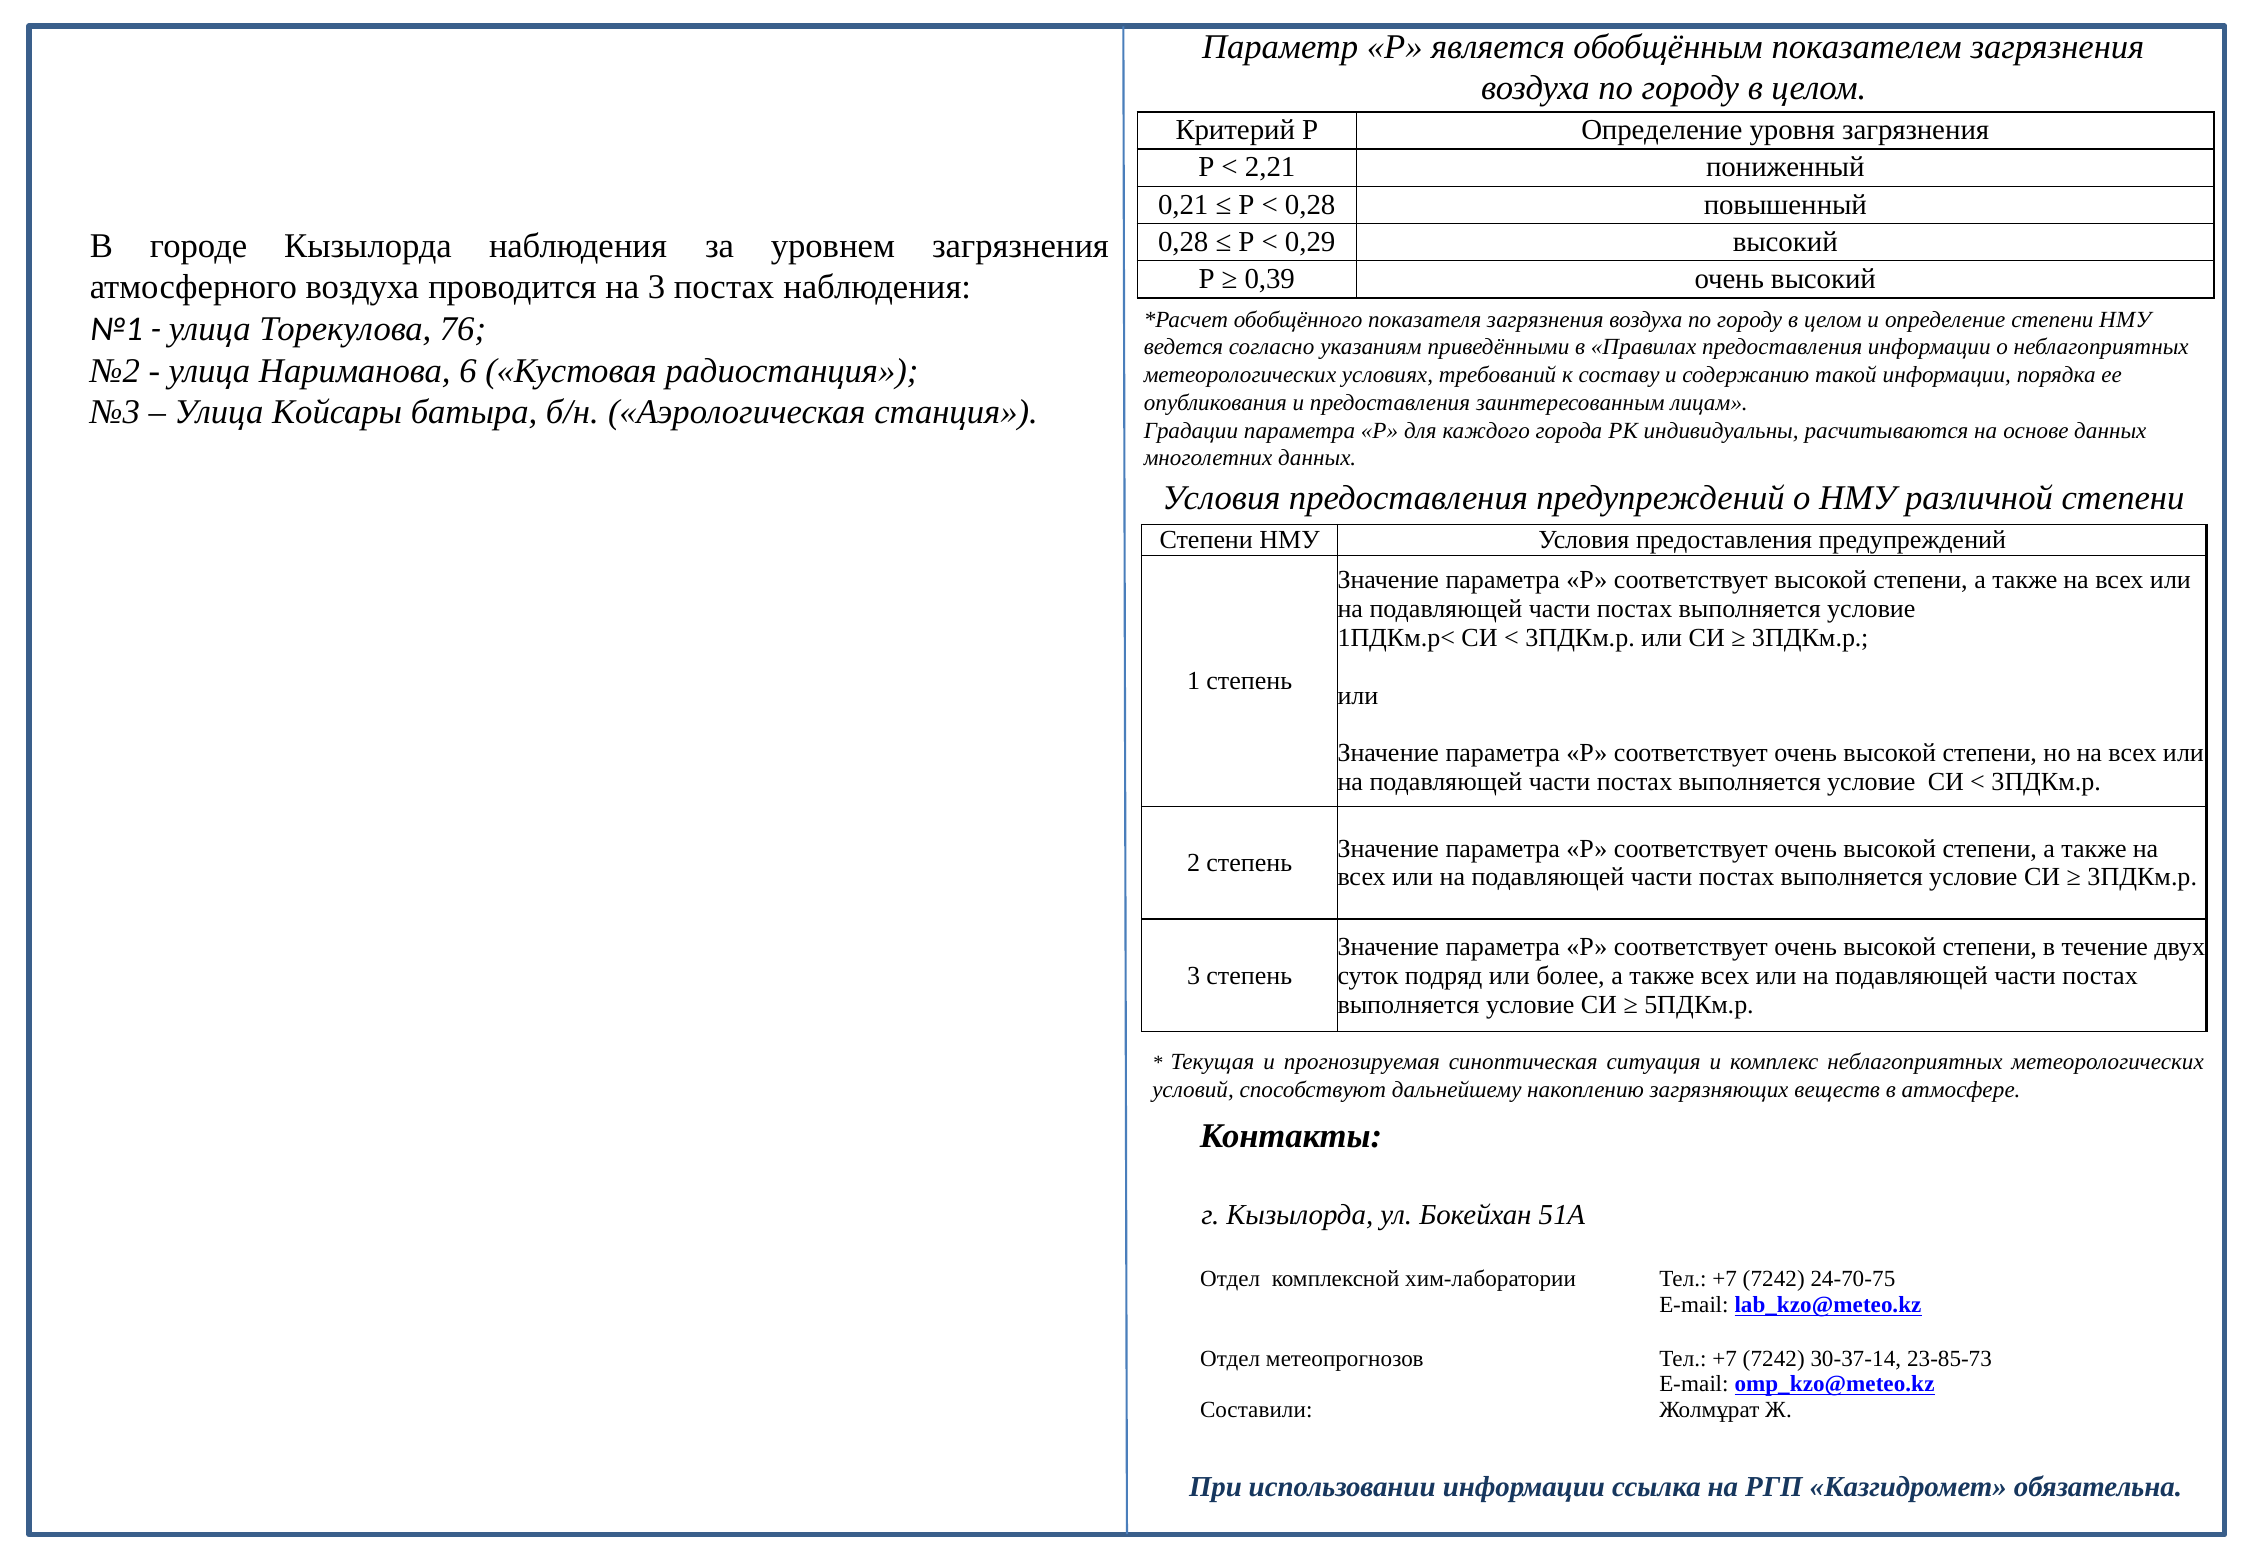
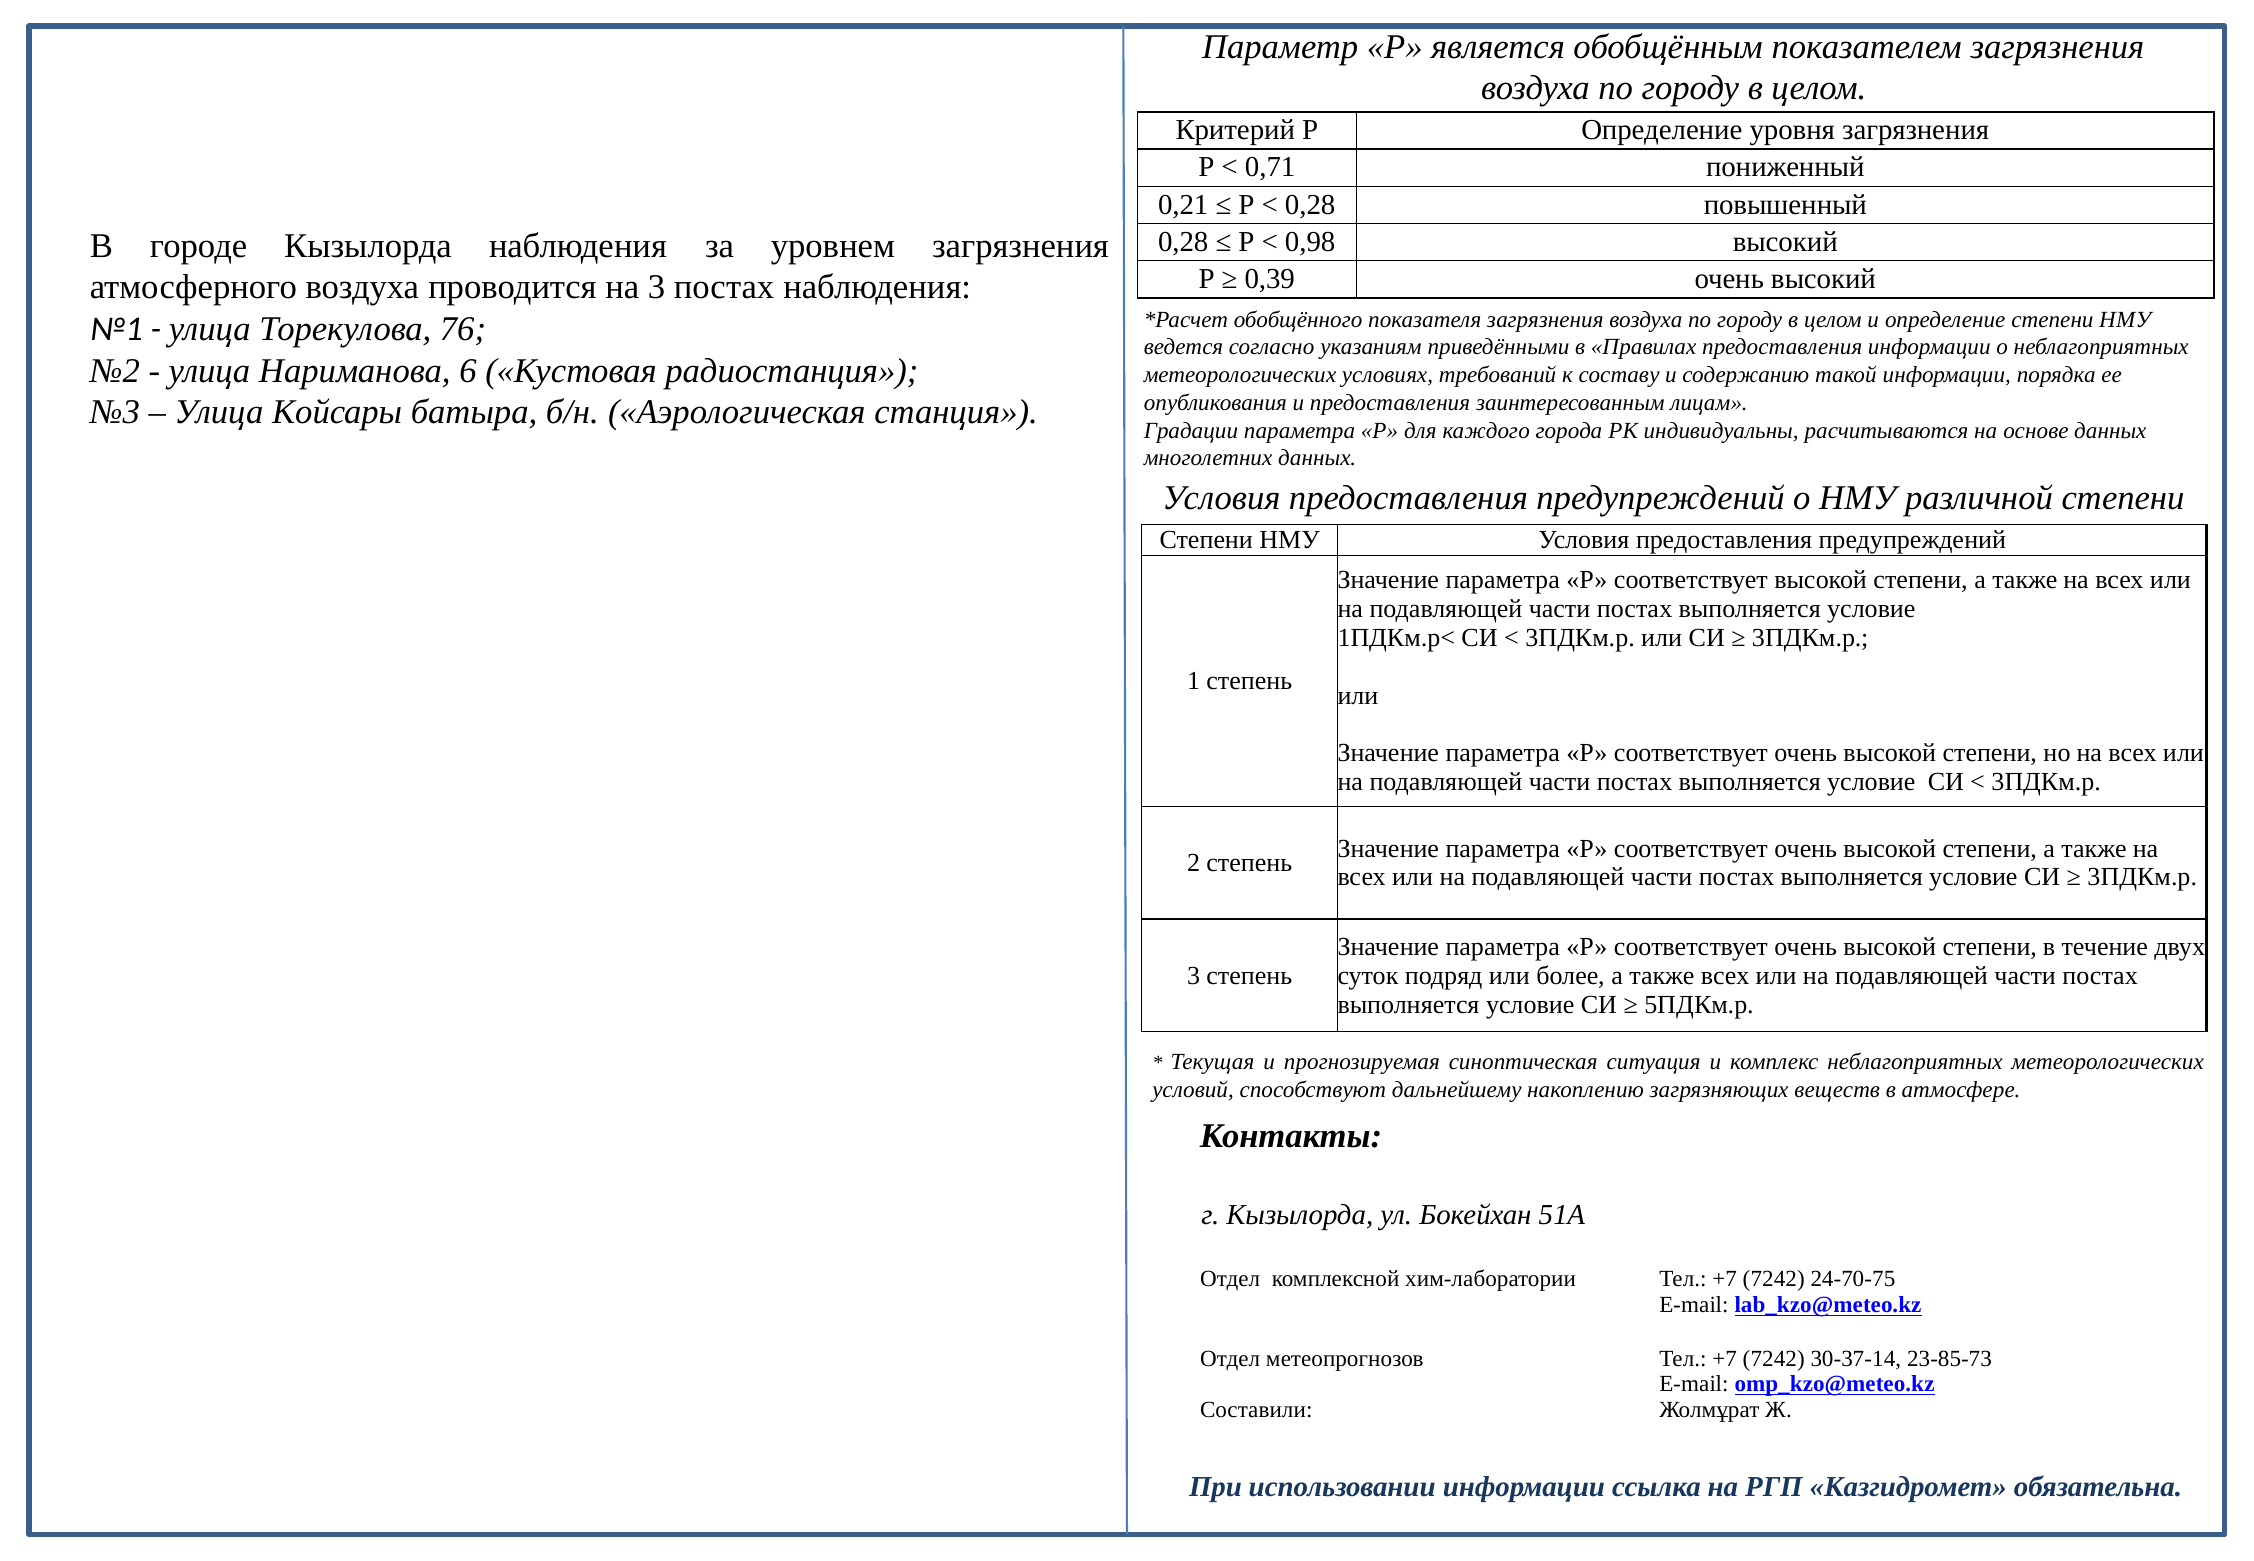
2,21: 2,21 -> 0,71 (1270, 167)
0,29: 0,29 -> 0,98 (1310, 242)
